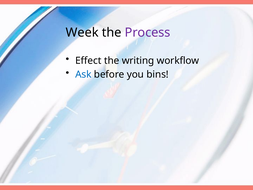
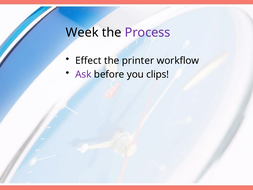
writing: writing -> printer (138, 61)
Ask colour: blue -> purple (83, 74)
bins: bins -> clips (158, 74)
